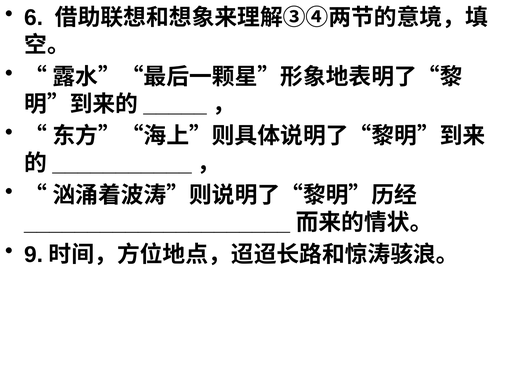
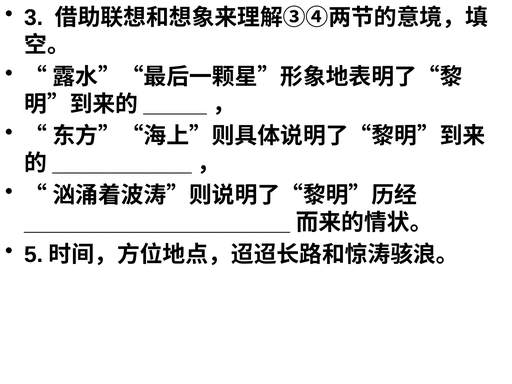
6: 6 -> 3 (34, 18)
9: 9 -> 5 (34, 254)
